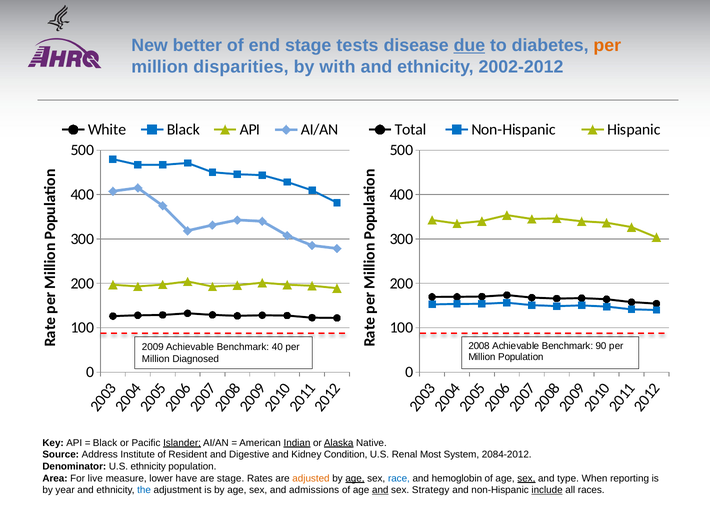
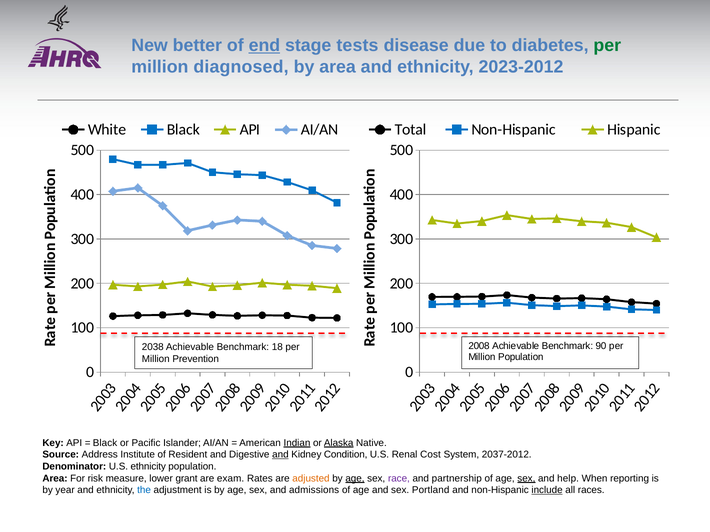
end underline: none -> present (264, 46)
due underline: present -> none (469, 46)
per colour: orange -> green (607, 46)
disparities: disparities -> diagnosed (241, 67)
by with: with -> area (338, 67)
2002-2012: 2002-2012 -> 2023-2012 (521, 67)
2009: 2009 -> 2038 (153, 347)
40: 40 -> 18 (277, 347)
Diagnosed: Diagnosed -> Prevention (196, 359)
Islander underline: present -> none (182, 443)
and underline: none -> present (280, 455)
Most: Most -> Cost (431, 455)
2084-2012: 2084-2012 -> 2037-2012 (507, 455)
live: live -> risk (95, 479)
have: have -> grant (187, 479)
are stage: stage -> exam (231, 479)
race colour: blue -> purple (399, 479)
hemoglobin: hemoglobin -> partnership (457, 479)
type: type -> help (568, 479)
and underline: present -> none (380, 491)
Strategy: Strategy -> Portland (431, 491)
